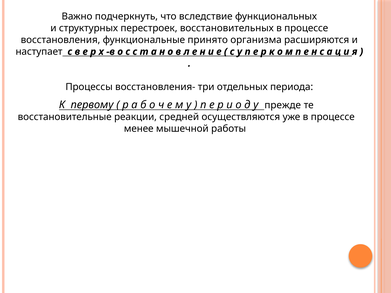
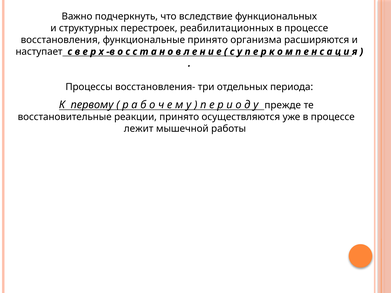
восстановительных: восстановительных -> реабилитационных (227, 28)
реакции средней: средней -> принято (179, 117)
менее: менее -> лежит (139, 129)
